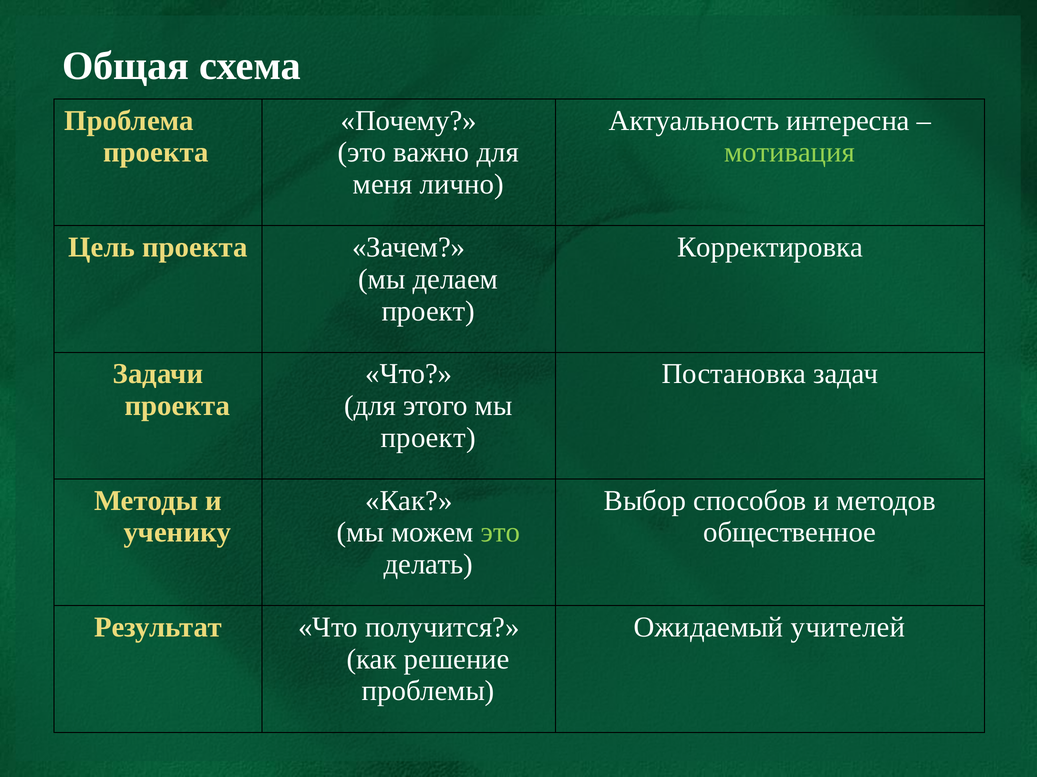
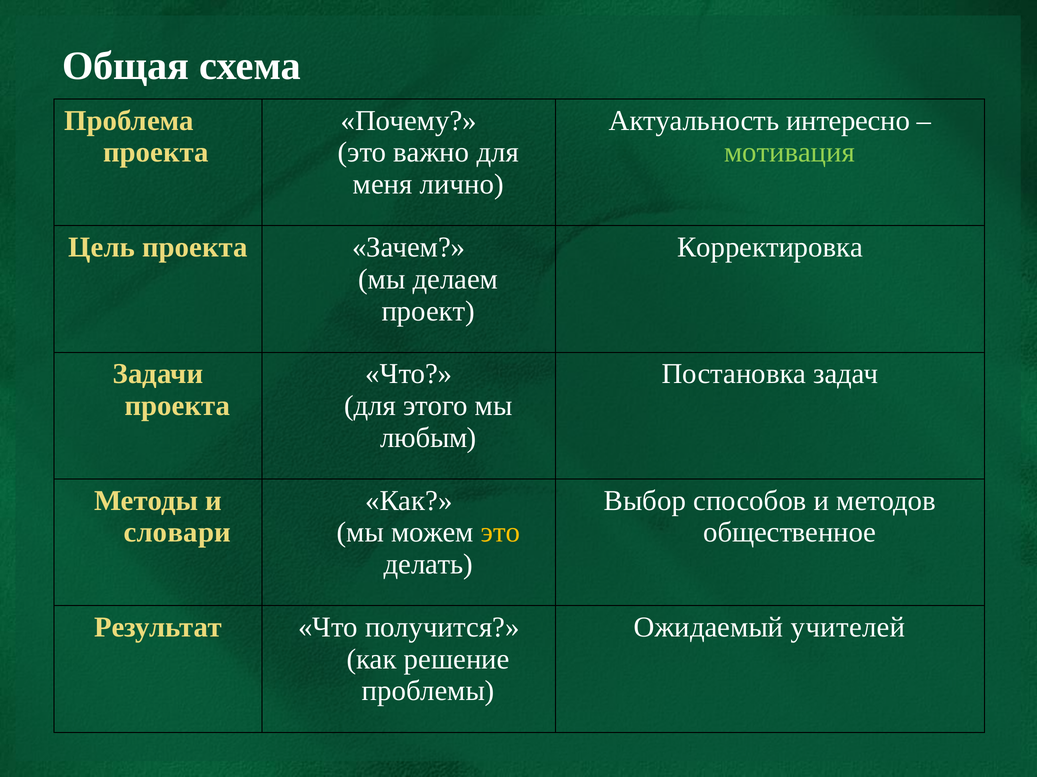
интересна: интересна -> интересно (848, 121)
проект: проект -> любым (428, 438)
ученику: ученику -> словари (177, 533)
это colour: light green -> yellow (500, 533)
